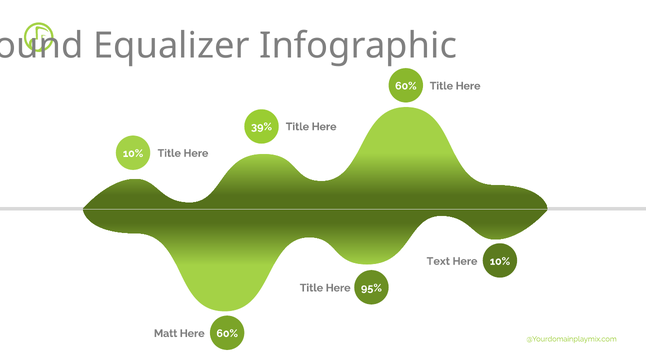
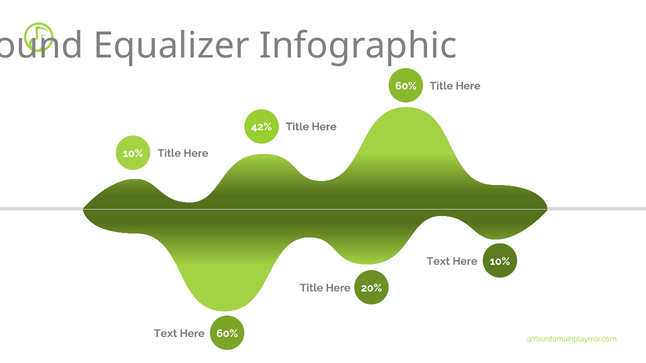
39%: 39% -> 42% (261, 127)
95%: 95% -> 20% (371, 288)
Matt: Matt -> Text (166, 334)
